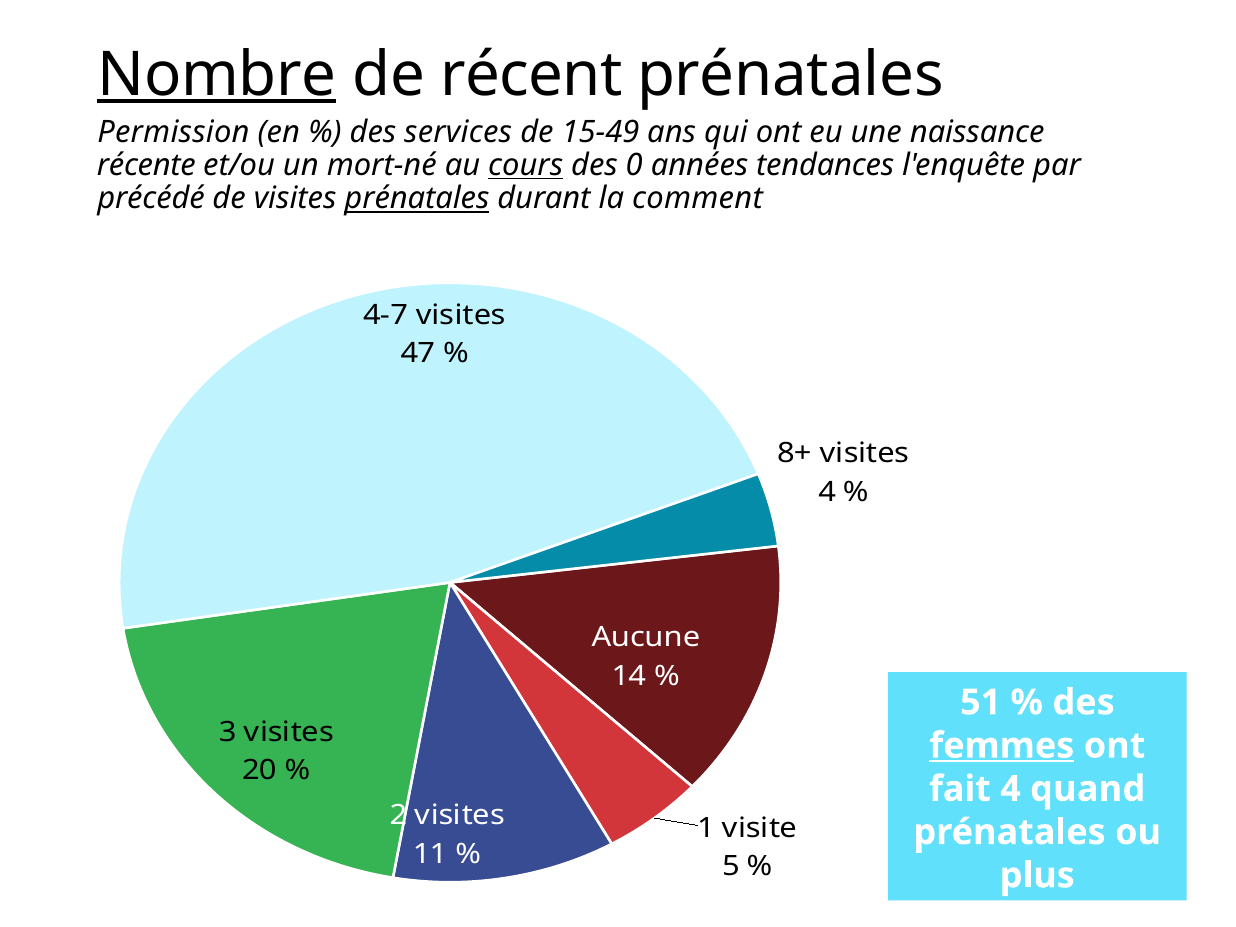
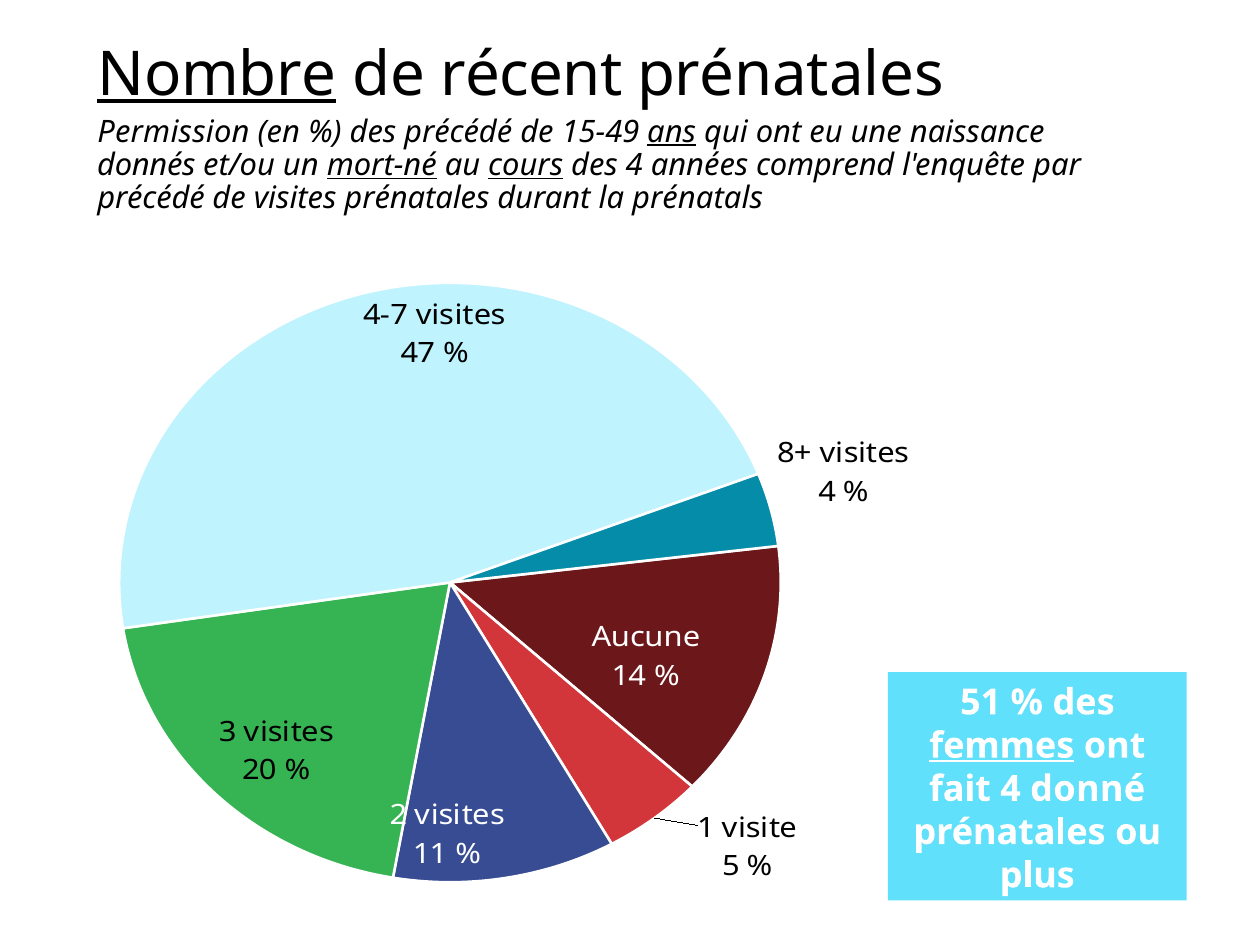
des services: services -> précédé (458, 132)
ans underline: none -> present (672, 132)
récente: récente -> donnés (146, 165)
mort-né underline: none -> present (382, 165)
des 0: 0 -> 4 (634, 165)
tendances: tendances -> comprend (825, 165)
prénatales underline: present -> none (417, 199)
comment: comment -> prénatals (698, 199)
quand: quand -> donné (1088, 789)
